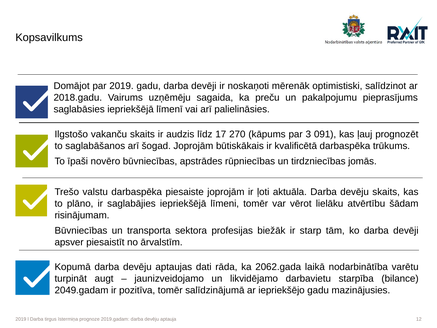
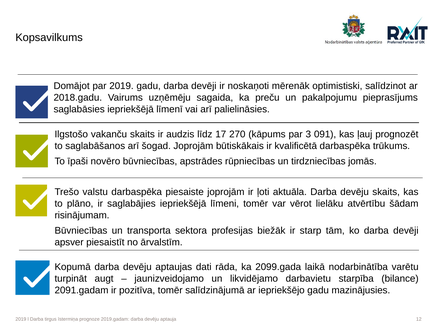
2062.gada: 2062.gada -> 2099.gada (278, 267)
2049.gadam: 2049.gadam -> 2091.gadam (82, 290)
